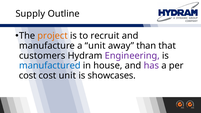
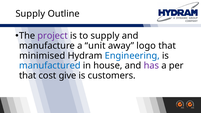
project colour: orange -> purple (53, 36)
to recruit: recruit -> supply (105, 36)
than: than -> logo (146, 46)
customers: customers -> minimised (42, 56)
Engineering colour: purple -> blue (132, 56)
cost: cost -> that (28, 76)
cost unit: unit -> give (67, 76)
showcases: showcases -> customers (112, 76)
